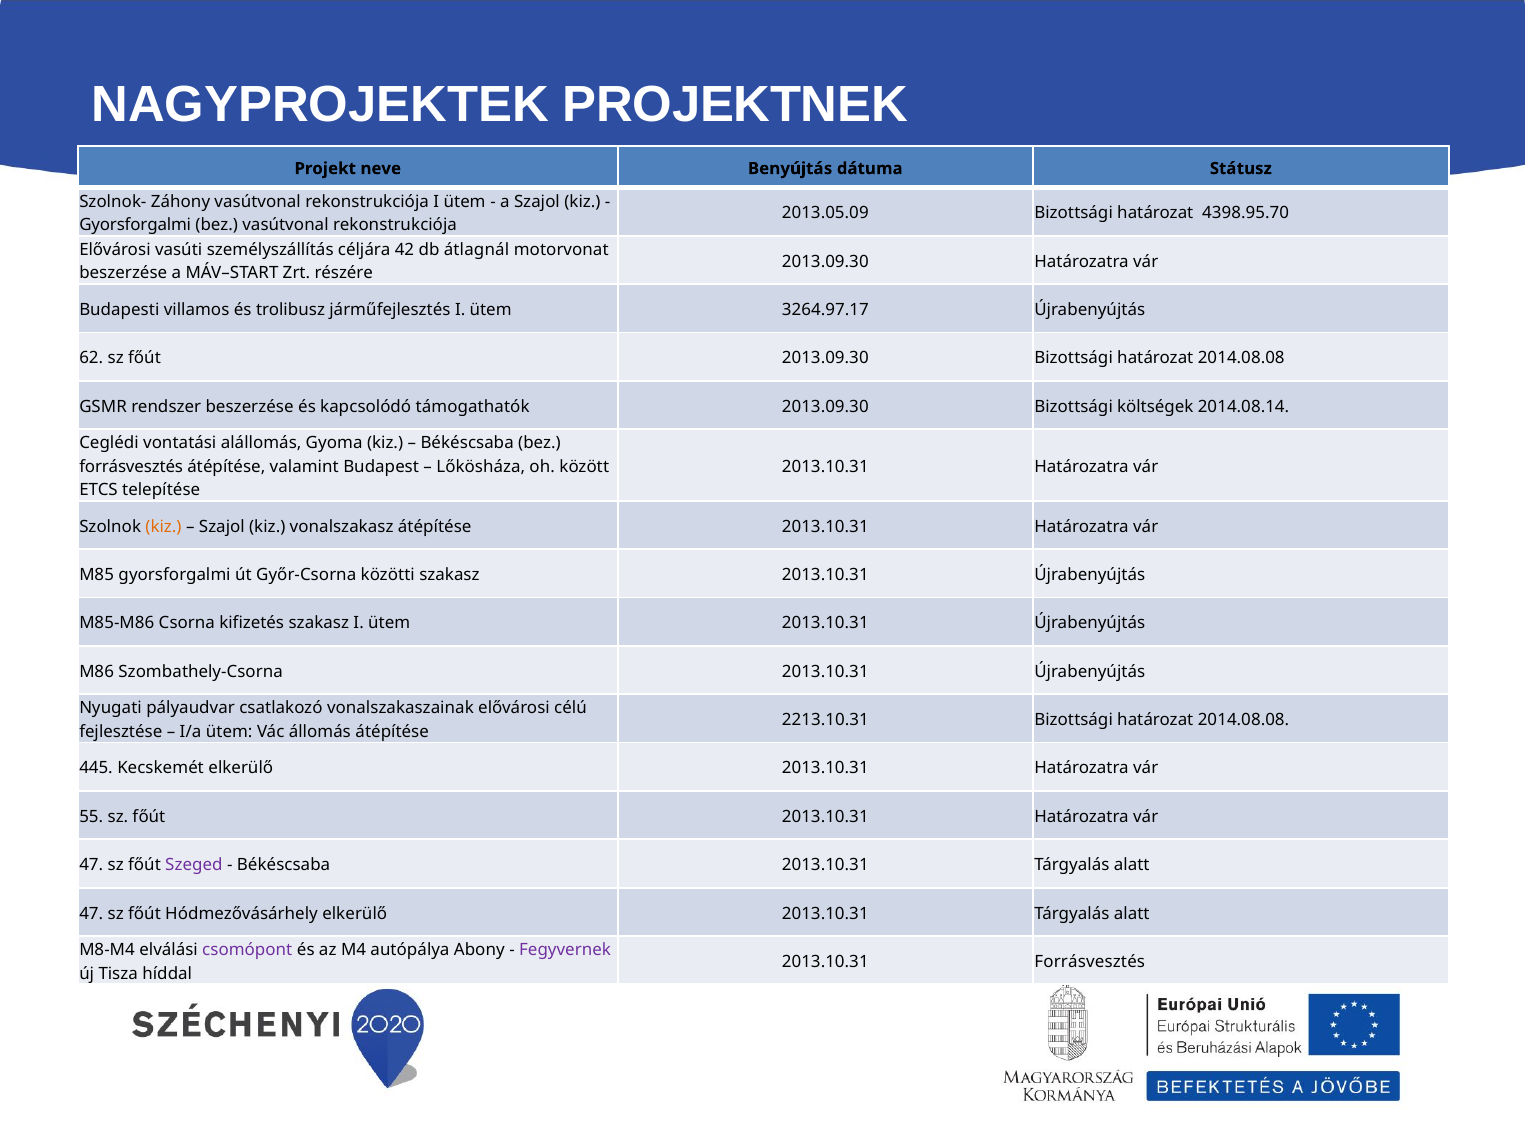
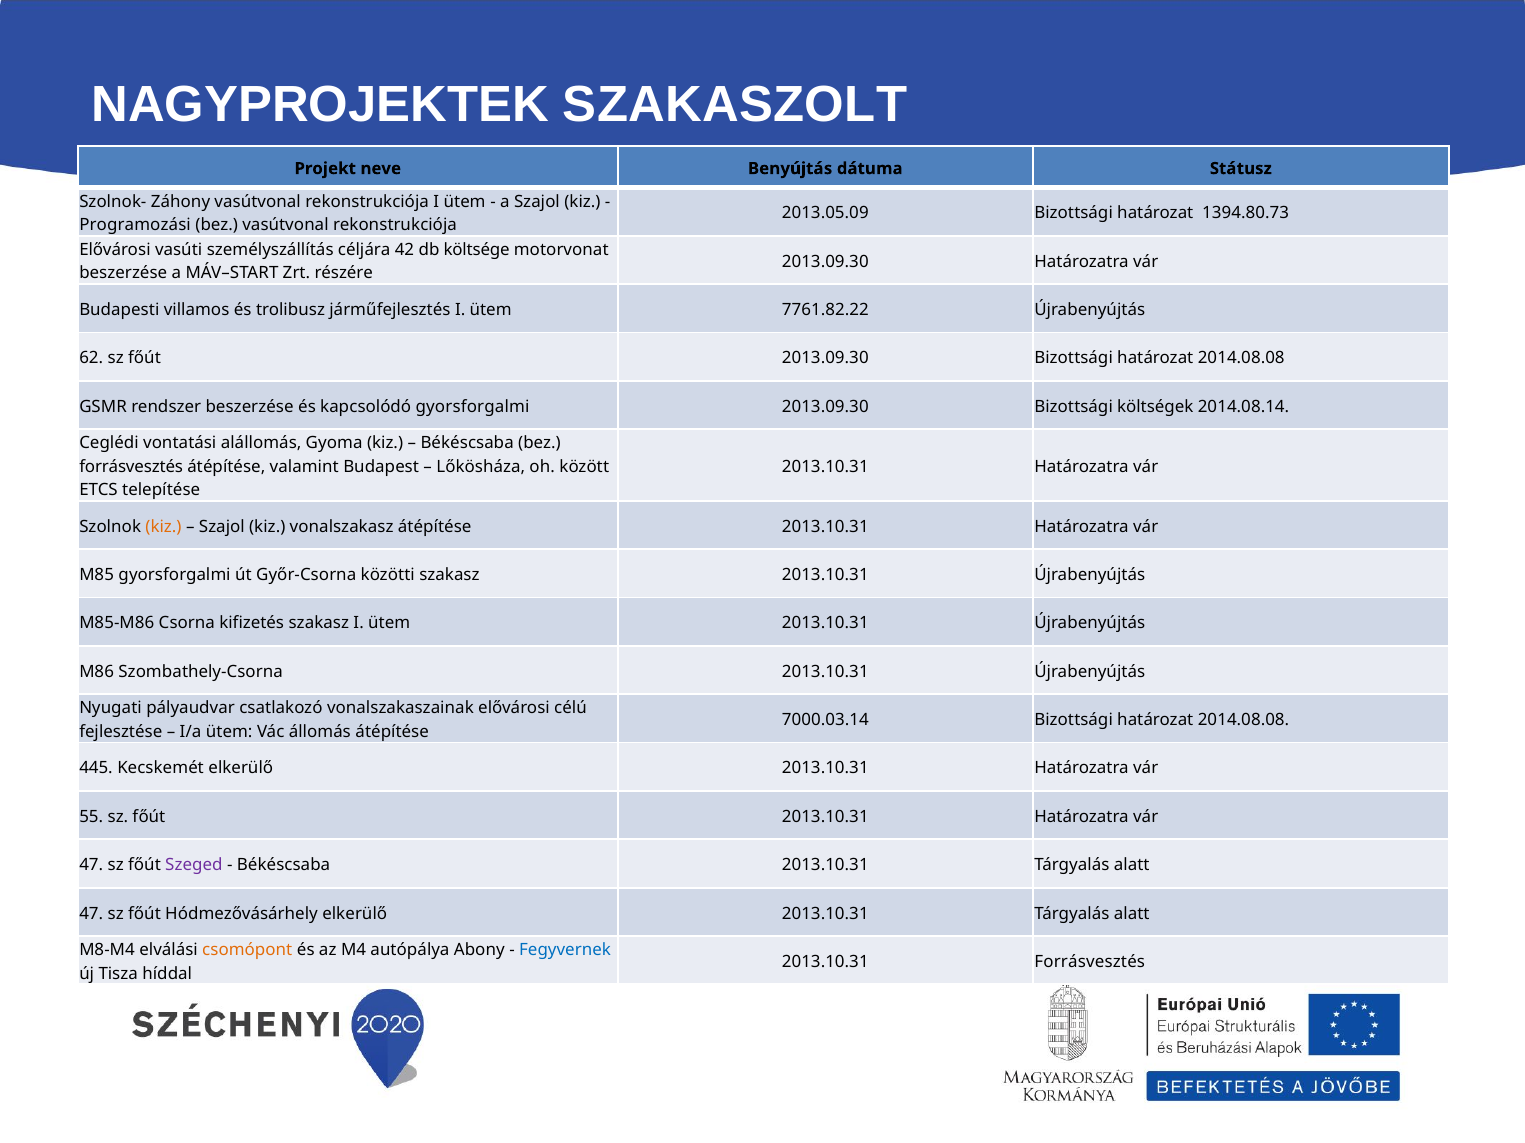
PROJEKTNEK: PROJEKTNEK -> SZAKASZOLT (735, 105)
4398.95.70: 4398.95.70 -> 1394.80.73 (1246, 213)
Gyorsforgalmi: Gyorsforgalmi -> Programozási (135, 225)
átlagnál: átlagnál -> költsége (477, 250)
3264.97.17: 3264.97.17 -> 7761.82.22 (825, 310)
kapcsolódó támogathatók: támogathatók -> gyorsforgalmi (473, 407)
2213.10.31: 2213.10.31 -> 7000.03.14 (825, 720)
csomópont colour: purple -> orange (247, 951)
Fegyvernek colour: purple -> blue (565, 951)
